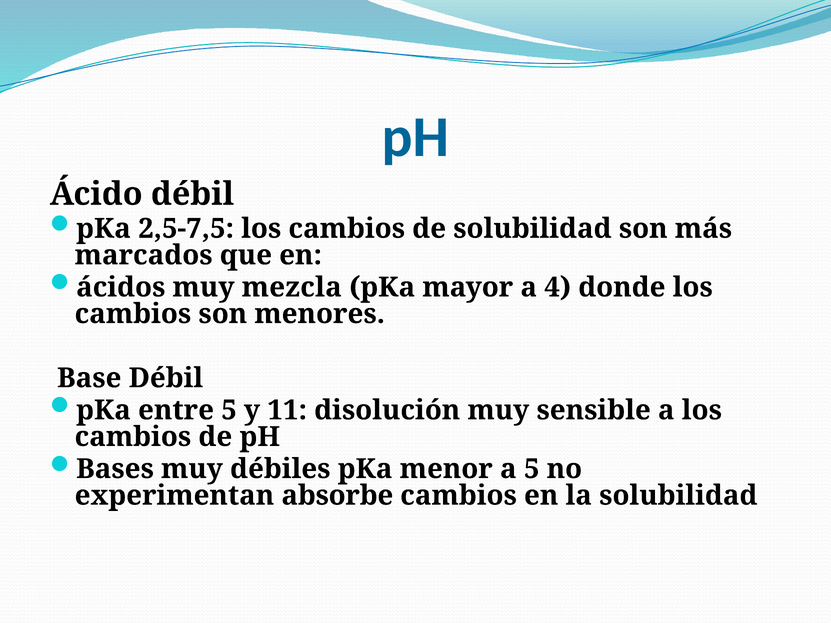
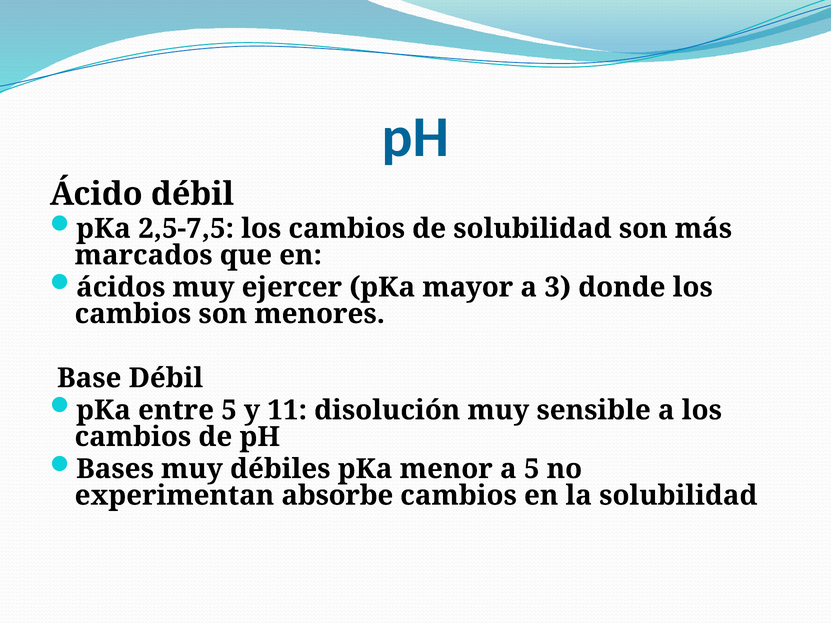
mezcla: mezcla -> ejercer (292, 287)
4: 4 -> 3 (558, 287)
